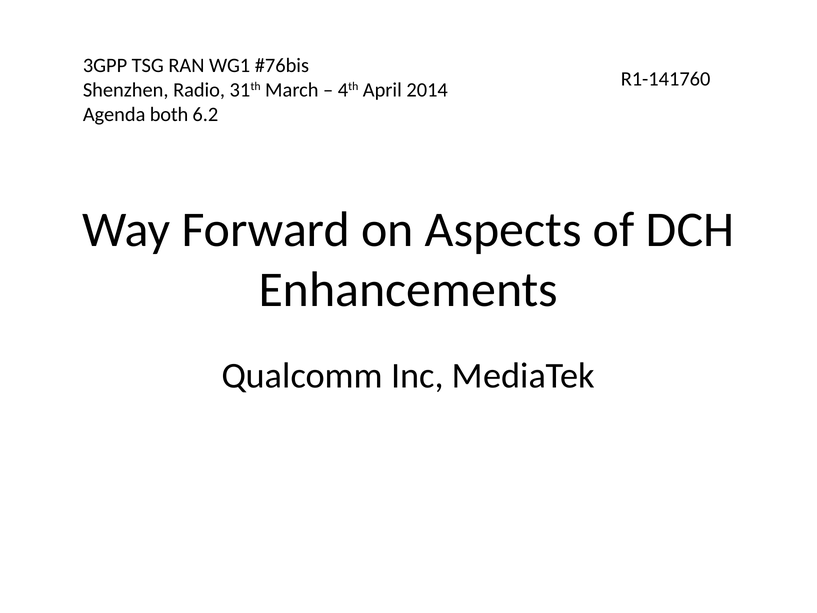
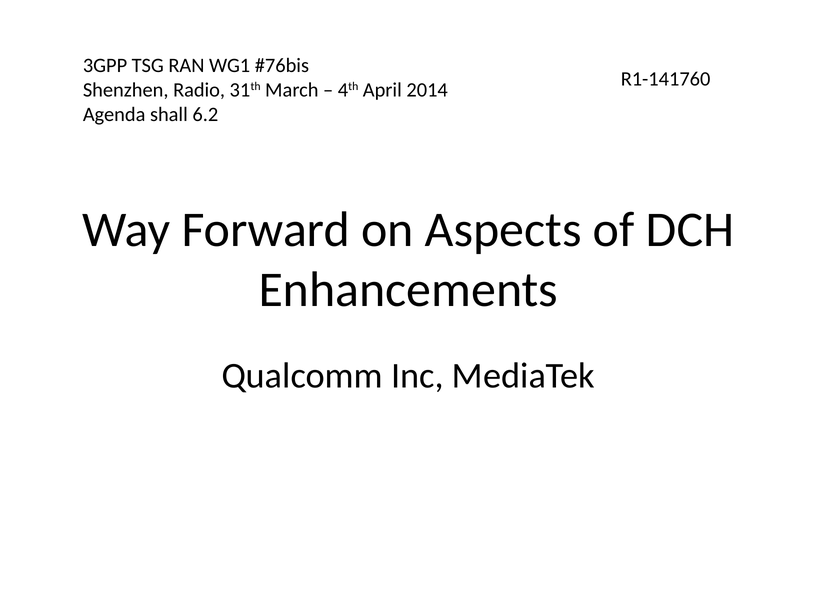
both: both -> shall (169, 114)
